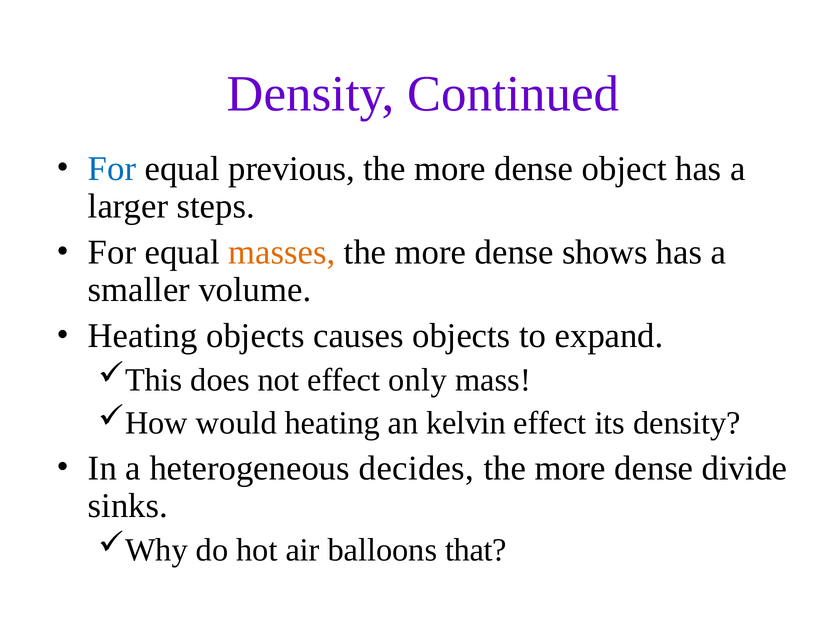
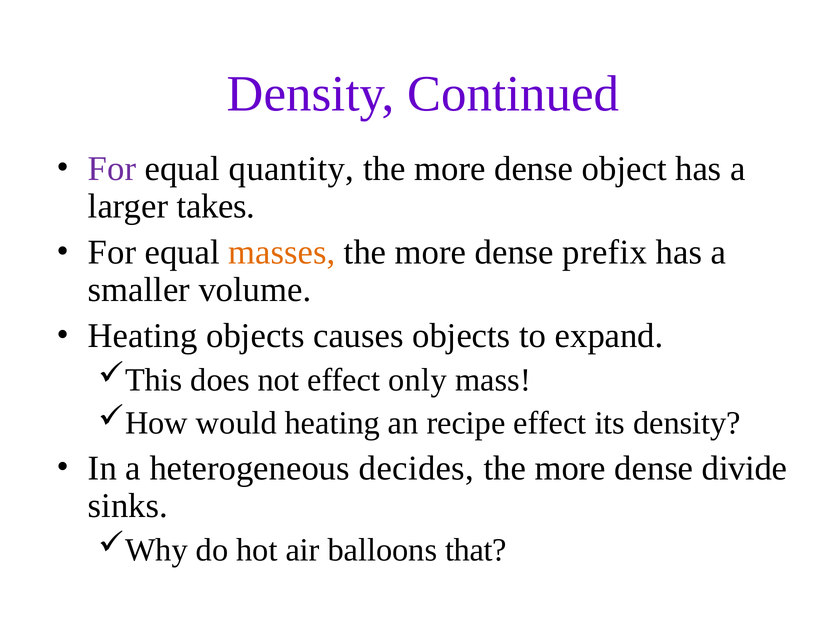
For colour: blue -> purple (112, 169)
previous: previous -> quantity (291, 169)
steps: steps -> takes (216, 206)
shows: shows -> prefix (605, 252)
kelvin: kelvin -> recipe (466, 423)
